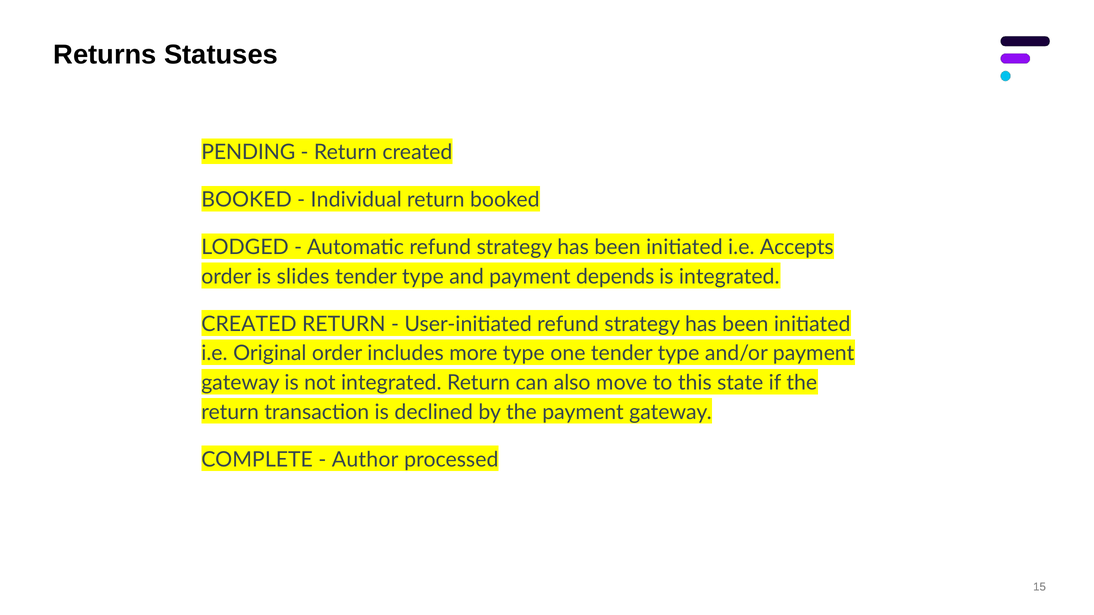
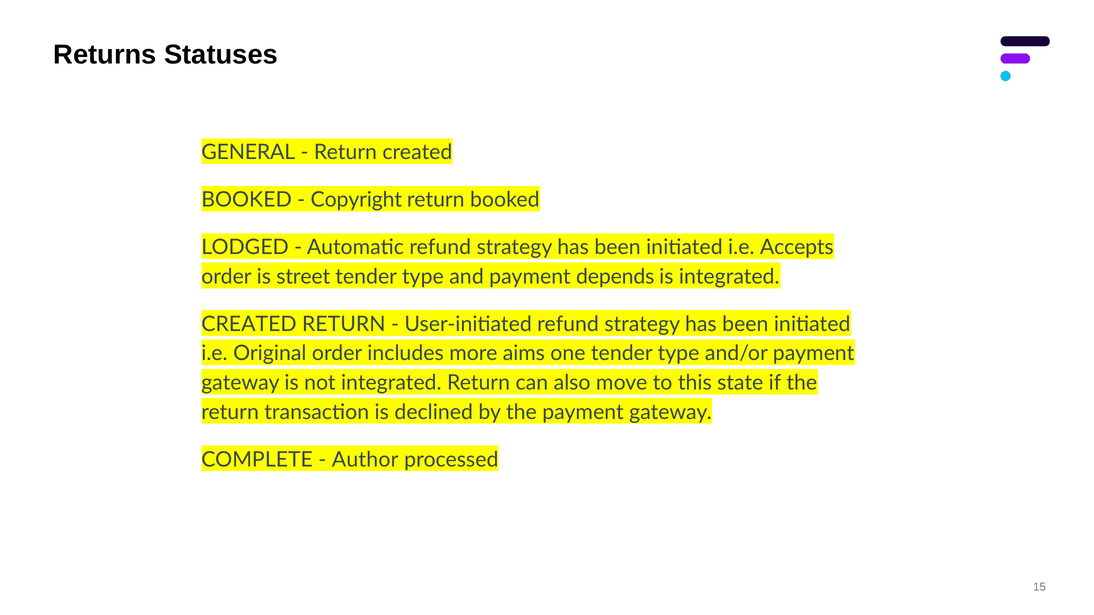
PENDING: PENDING -> GENERAL (248, 152)
Individual: Individual -> Copyright (356, 200)
slides: slides -> street (303, 277)
more type: type -> aims (524, 354)
